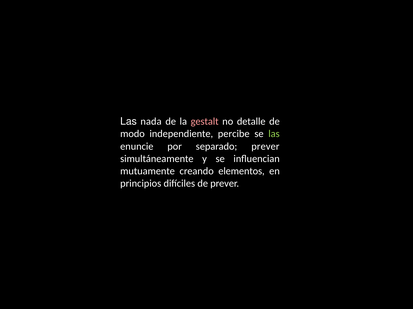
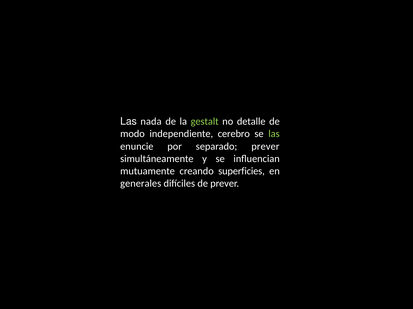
gestalt colour: pink -> light green (205, 122)
percibe: percibe -> cerebro (234, 134)
elementos: elementos -> superficies (242, 171)
principios: principios -> generales (141, 184)
